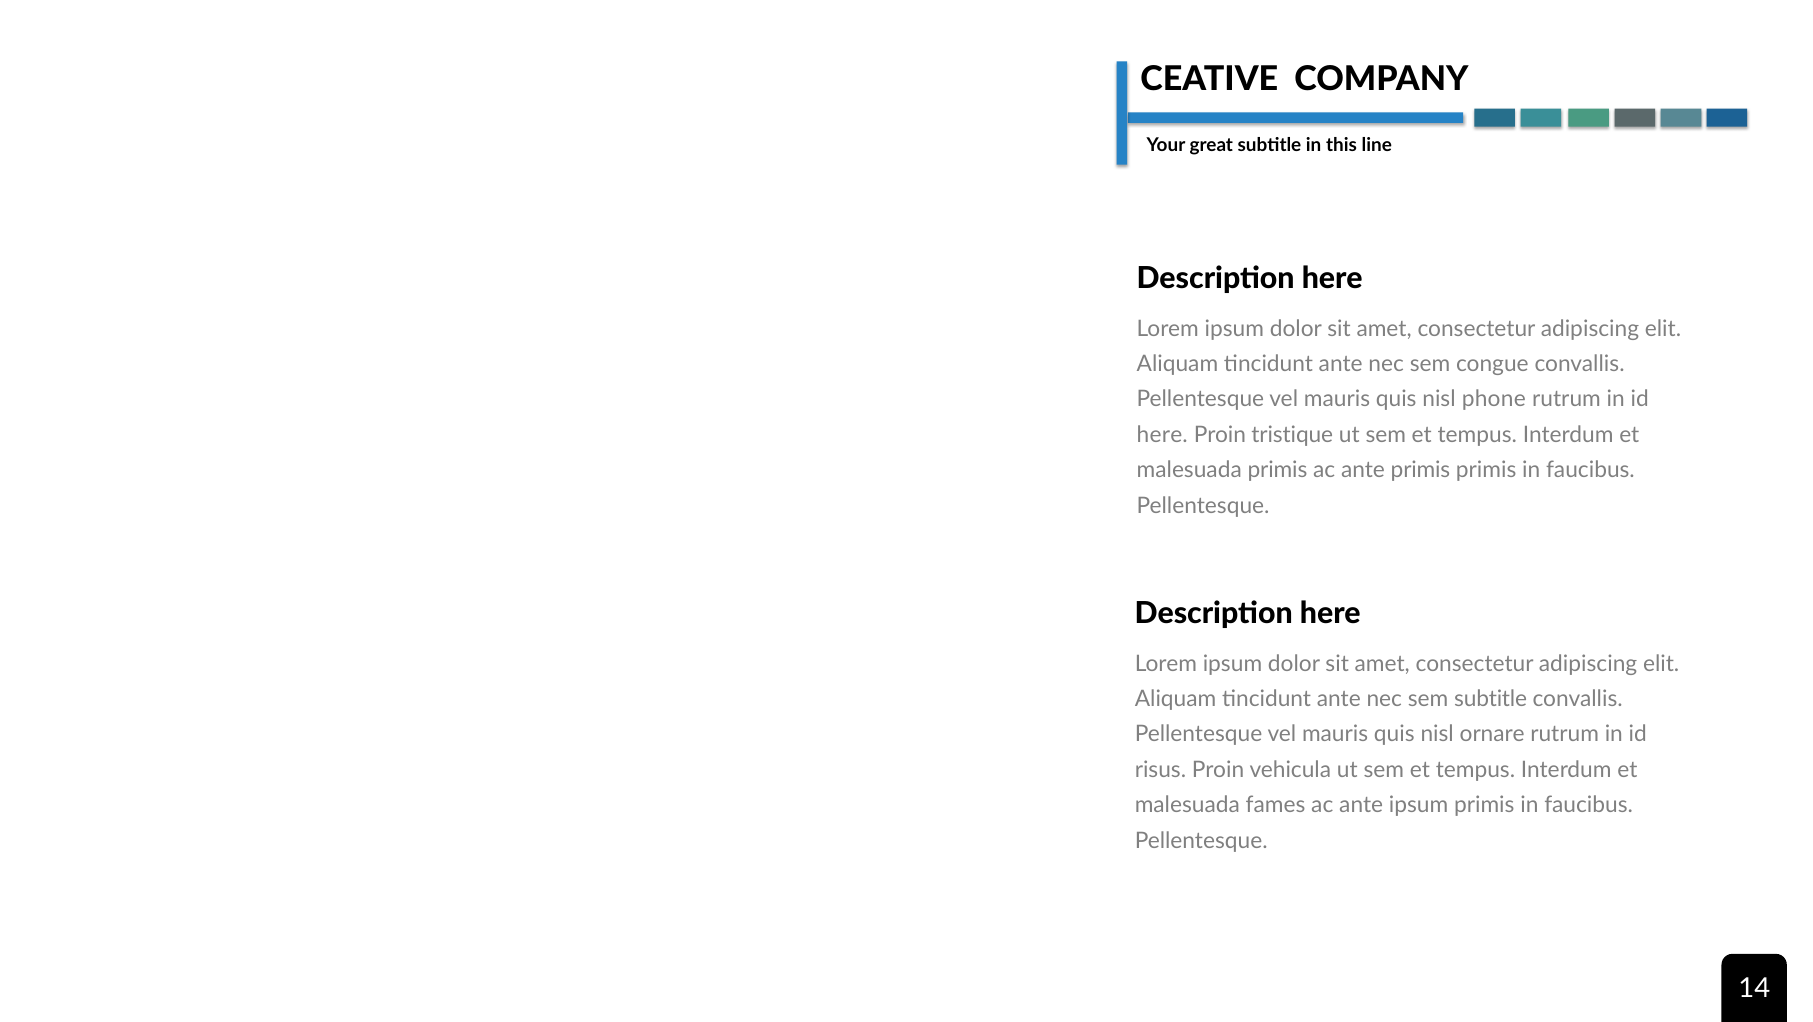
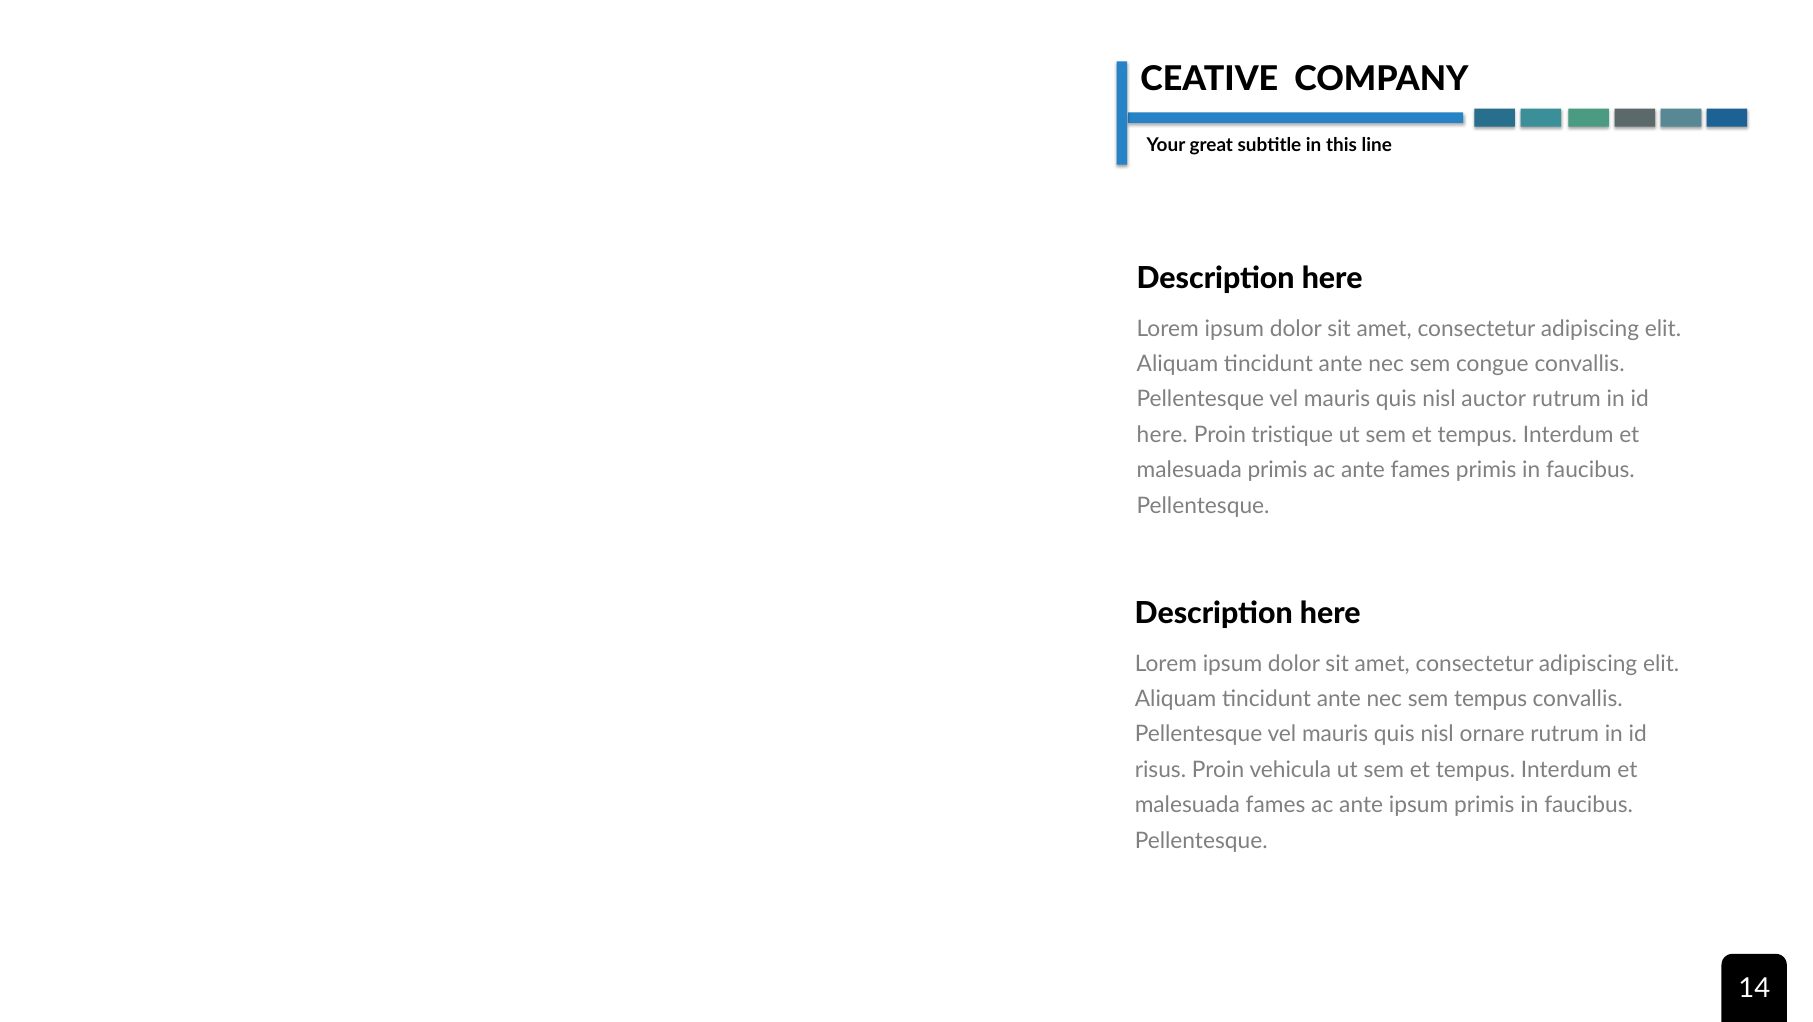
phone: phone -> auctor (1494, 400)
ante primis: primis -> fames (1420, 470)
sem subtitle: subtitle -> tempus (1491, 699)
